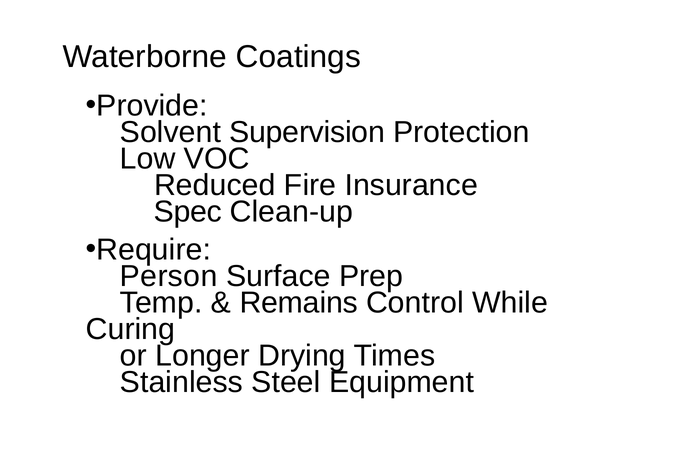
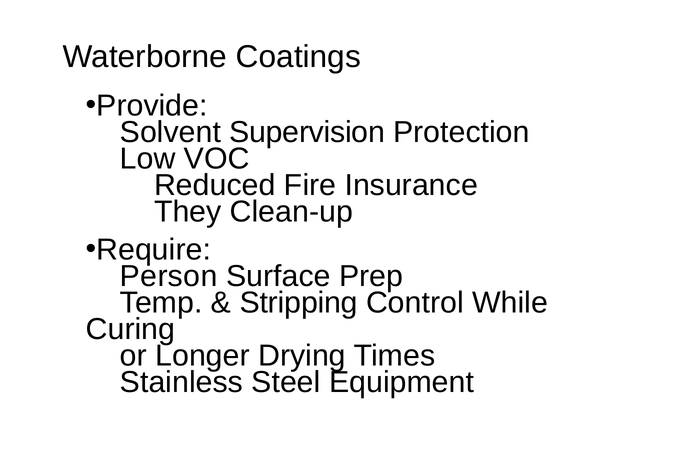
Spec: Spec -> They (188, 212)
Remains: Remains -> Stripping (299, 303)
